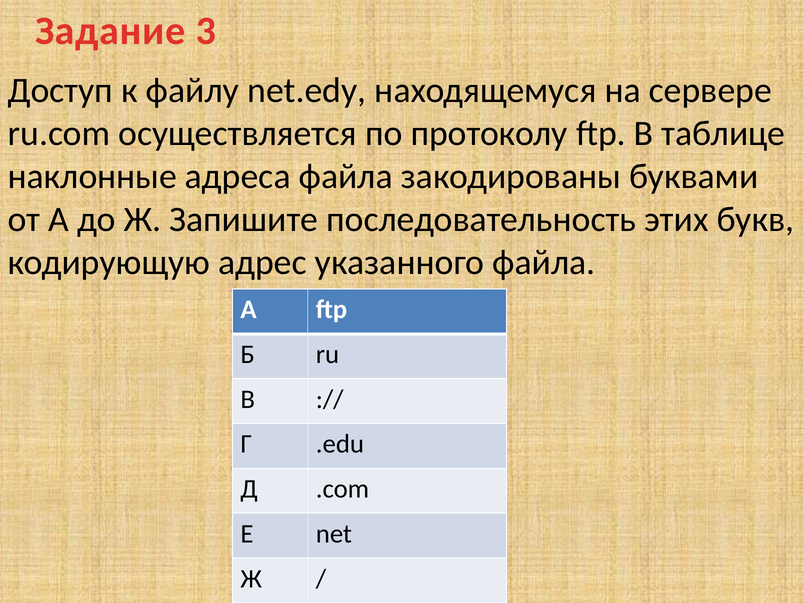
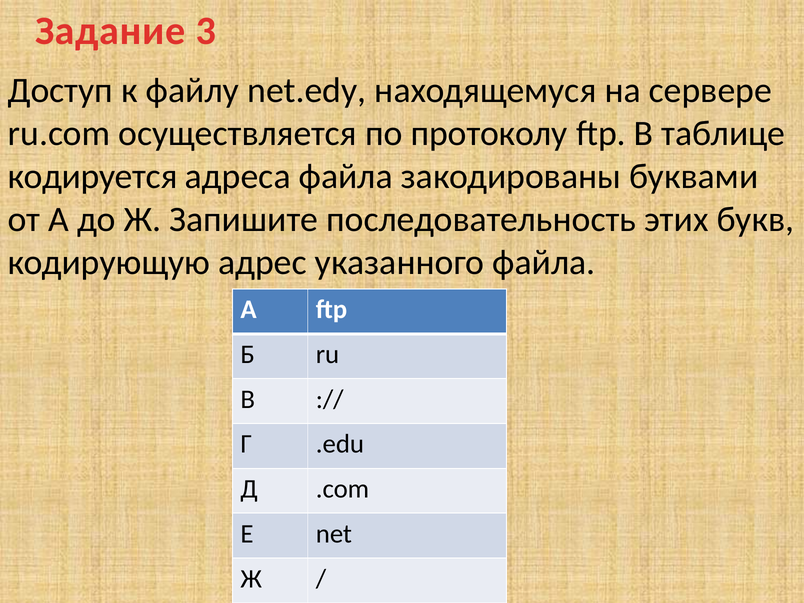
наклонные: наклонные -> кодируется (93, 176)
